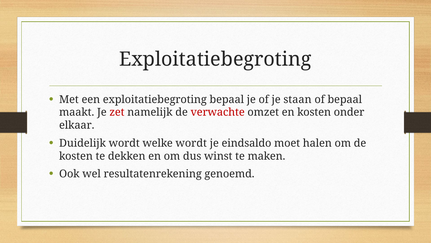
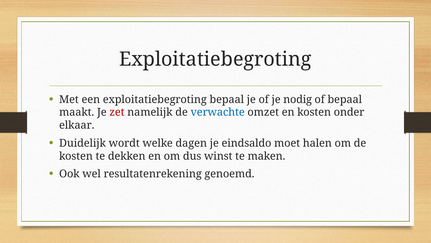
staan: staan -> nodig (298, 99)
verwachte colour: red -> blue (218, 112)
welke wordt: wordt -> dagen (191, 143)
